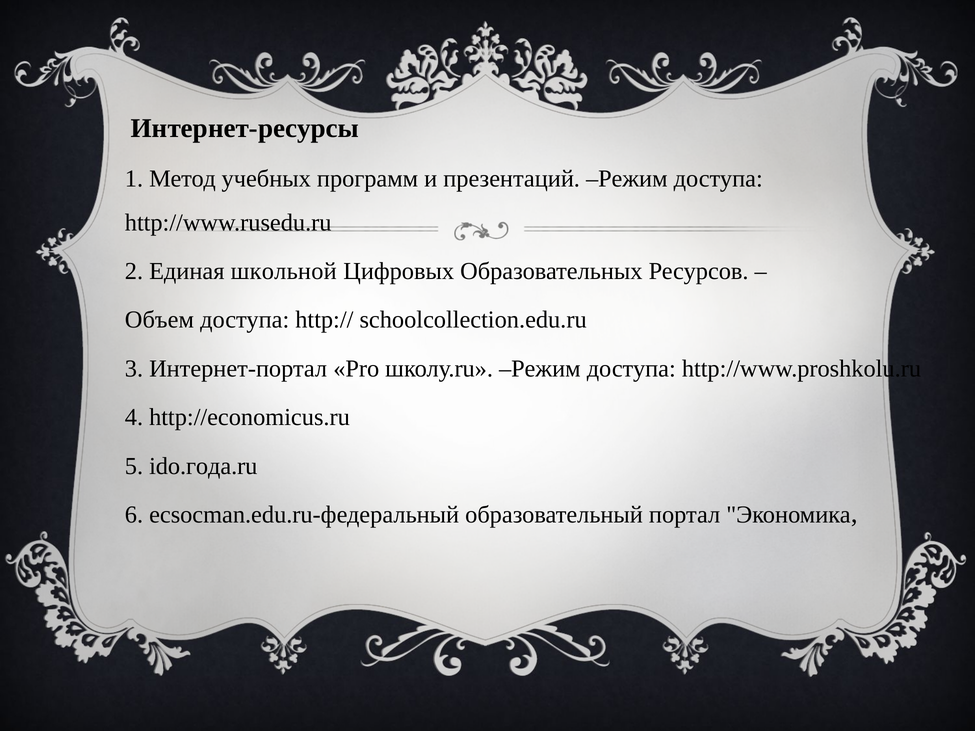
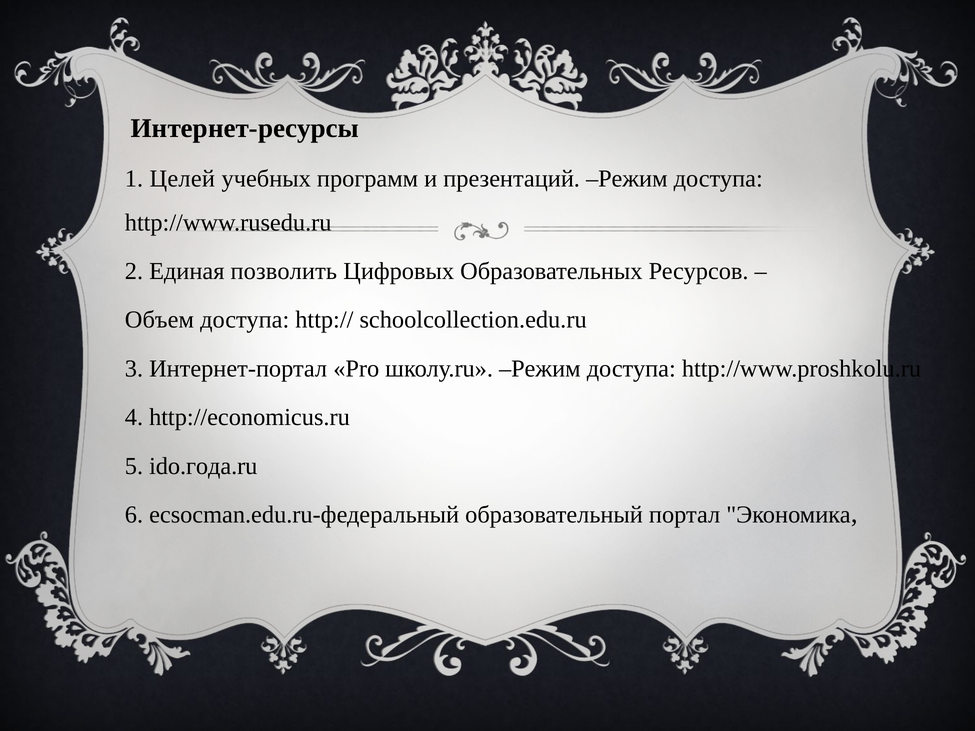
Метод: Метод -> Целей (182, 179)
школьной: школьной -> позволить (284, 271)
